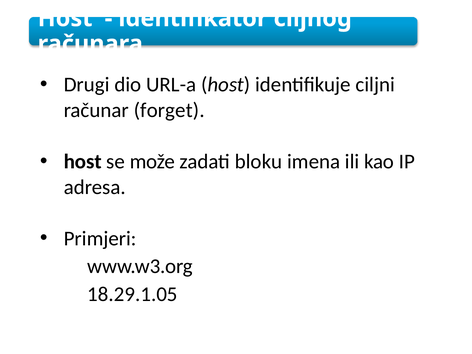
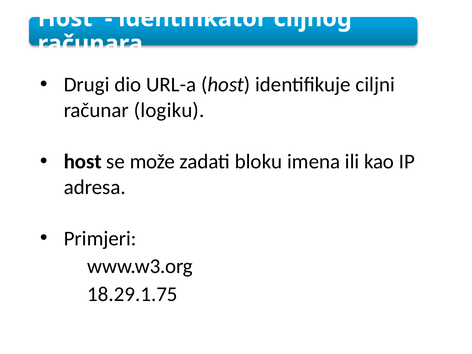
forget: forget -> logiku (169, 110)
18.29.1.05: 18.29.1.05 -> 18.29.1.75 (132, 294)
